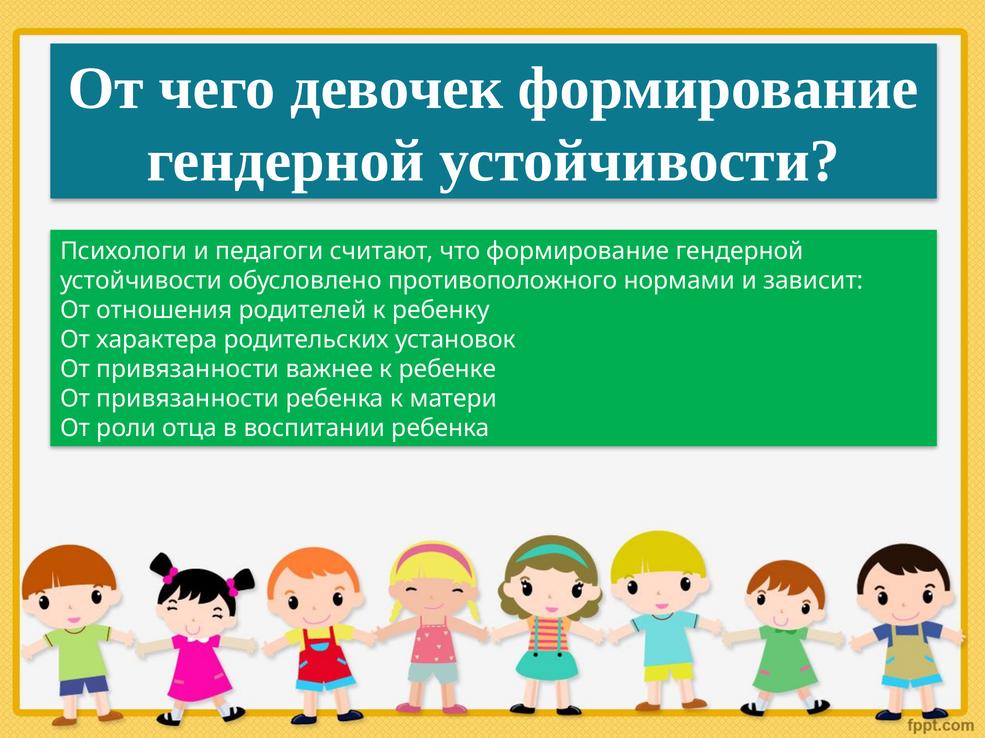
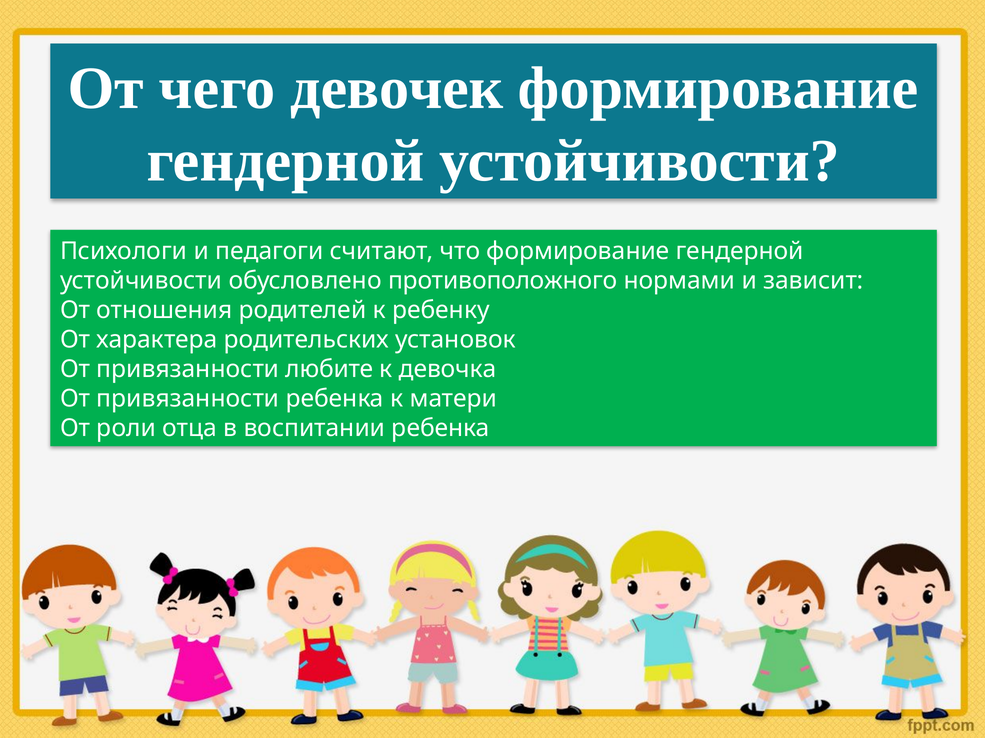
важнее: важнее -> любите (329, 370)
ребенке: ребенке -> девочка (448, 370)
